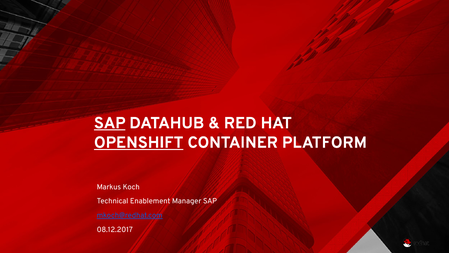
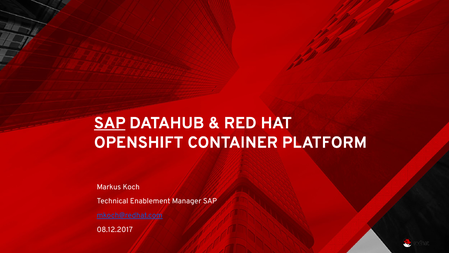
OPENSHIFT underline: present -> none (139, 142)
